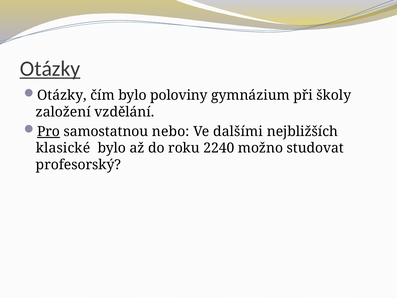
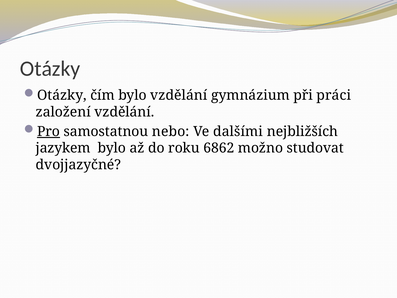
Otázky underline: present -> none (50, 69)
bylo poloviny: poloviny -> vzdělání (179, 95)
školy: školy -> práci (334, 95)
klasické: klasické -> jazykem (63, 148)
2240: 2240 -> 6862 (219, 148)
profesorský: profesorský -> dvojjazyčné (78, 165)
